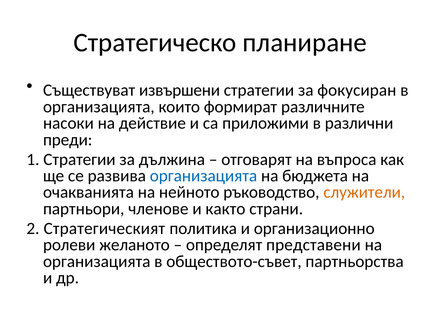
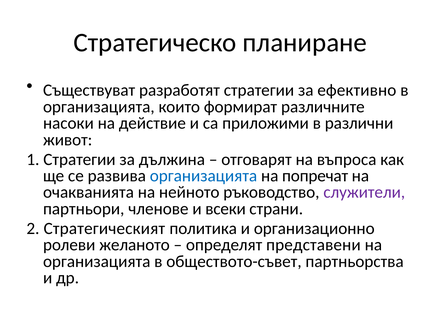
извършени: извършени -> разработят (179, 90)
фокусиран: фокусиран -> ефективно (357, 90)
преди: преди -> живот (68, 140)
бюджета: бюджета -> попречат (315, 176)
служители colour: orange -> purple (364, 192)
както: както -> всеки (226, 209)
